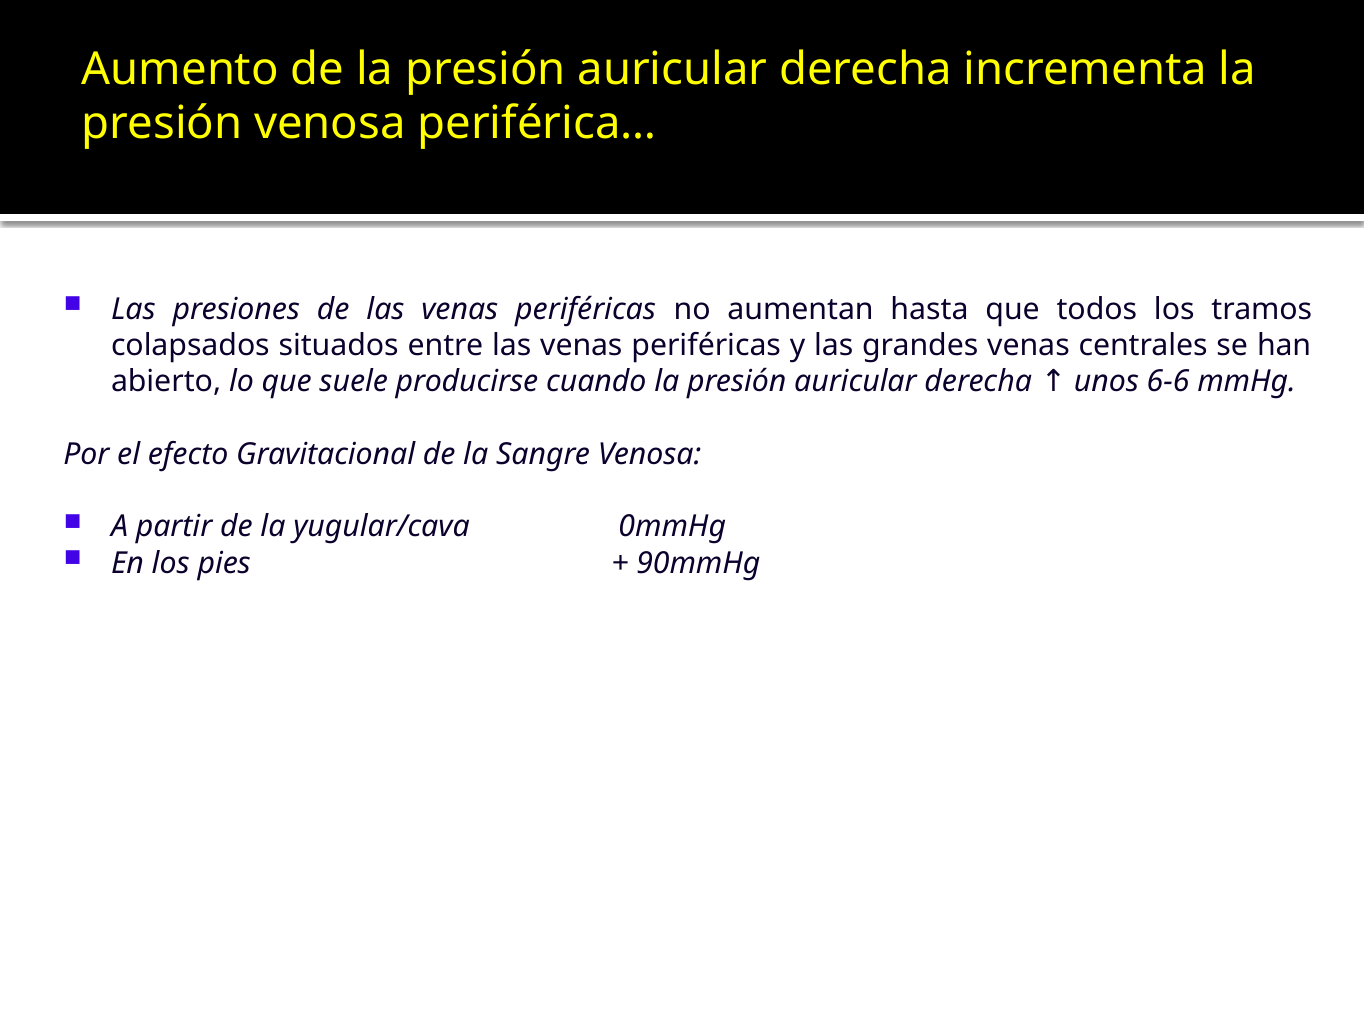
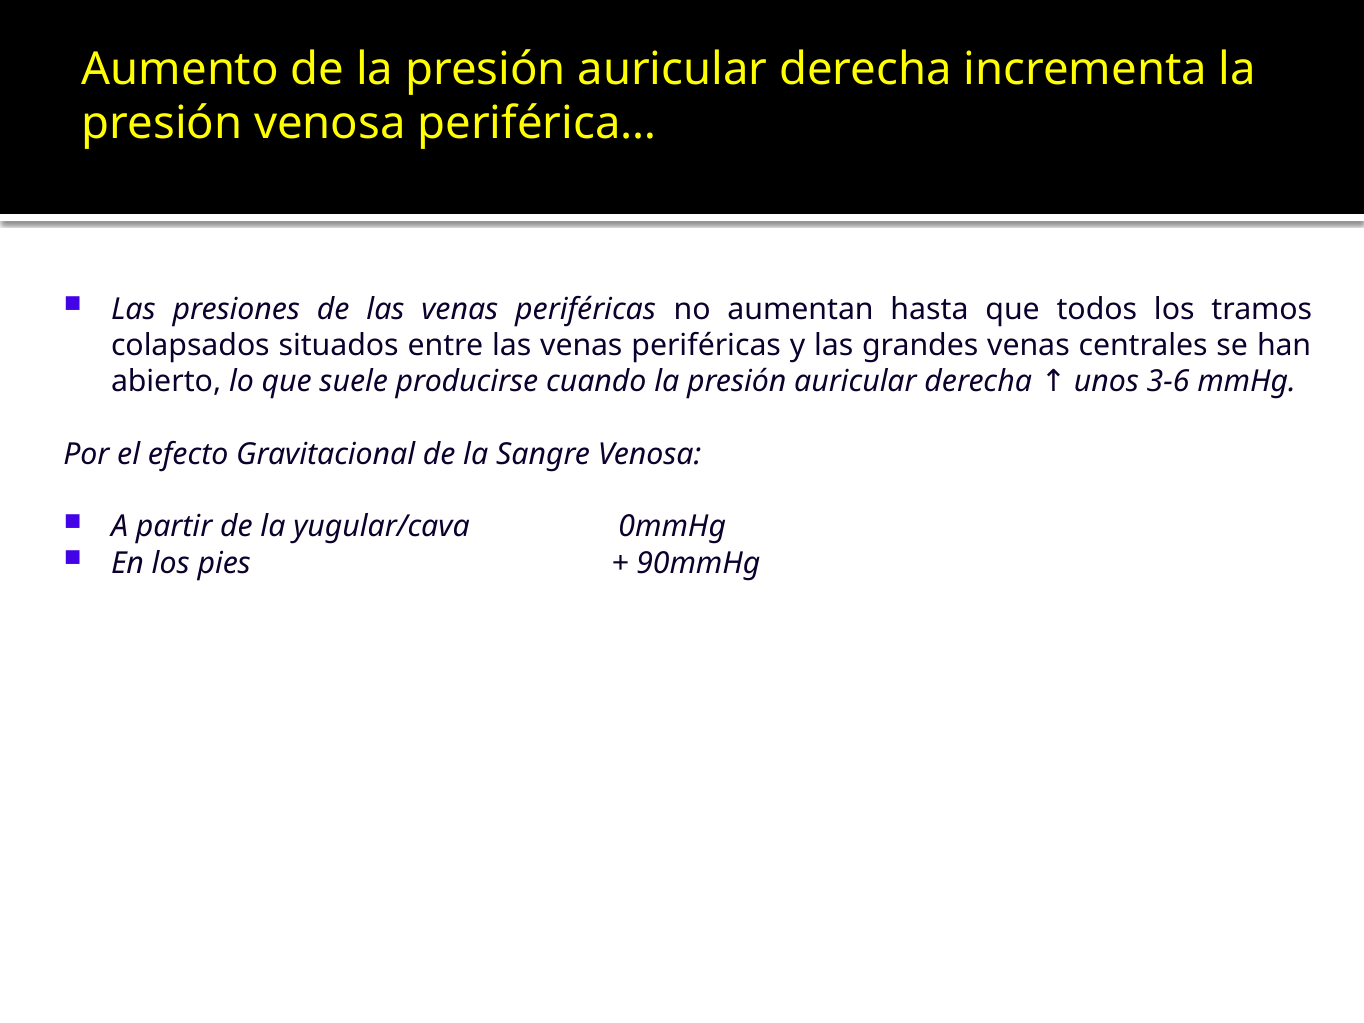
6-6: 6-6 -> 3-6 (1168, 382)
